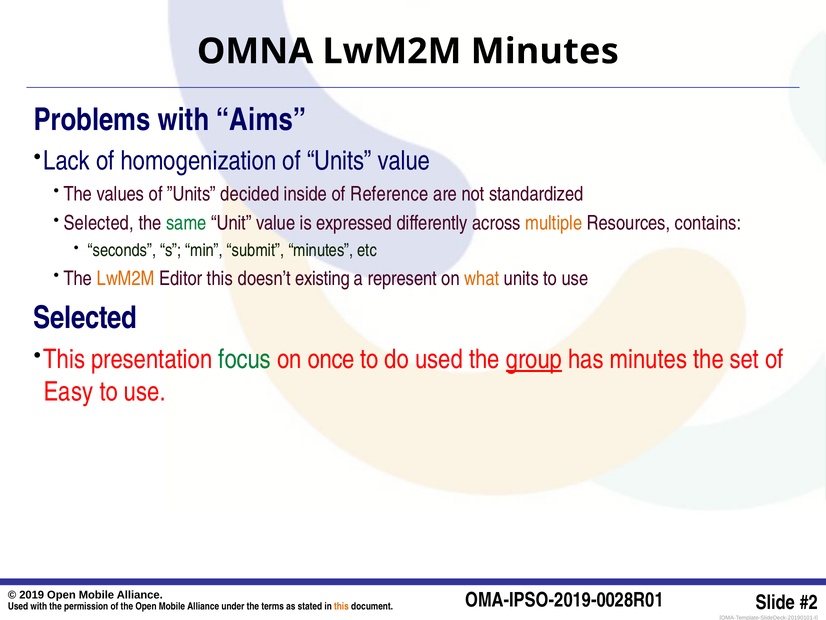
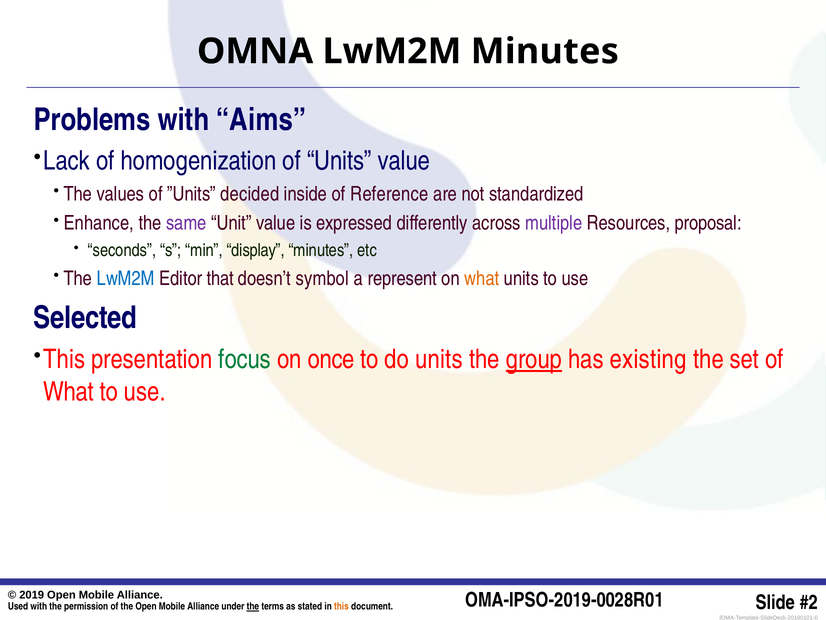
Selected: Selected -> Enhance (99, 223)
same colour: green -> purple (186, 223)
multiple colour: orange -> purple (554, 223)
contains: contains -> proposal (708, 223)
submit: submit -> display (256, 250)
LwM2M colour: orange -> blue (126, 278)
Editor this: this -> that (220, 278)
existing: existing -> symbol (322, 278)
do used: used -> units (439, 359)
has minutes: minutes -> existing (648, 359)
Easy: Easy -> What (69, 391)
the underline: none -> present (253, 606)
